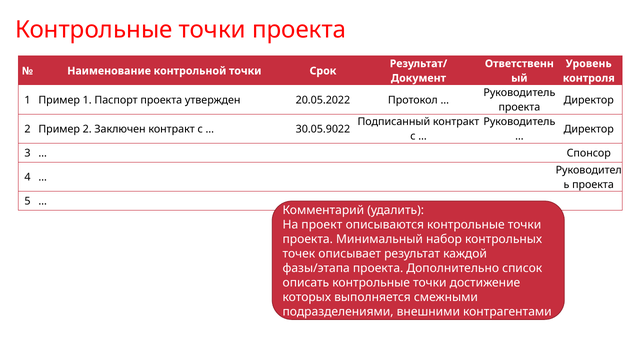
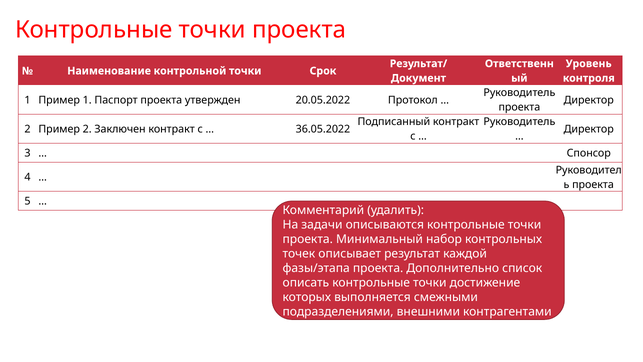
30.05.9022: 30.05.9022 -> 36.05.2022 (323, 129)
проект: проект -> задачи (322, 225)
